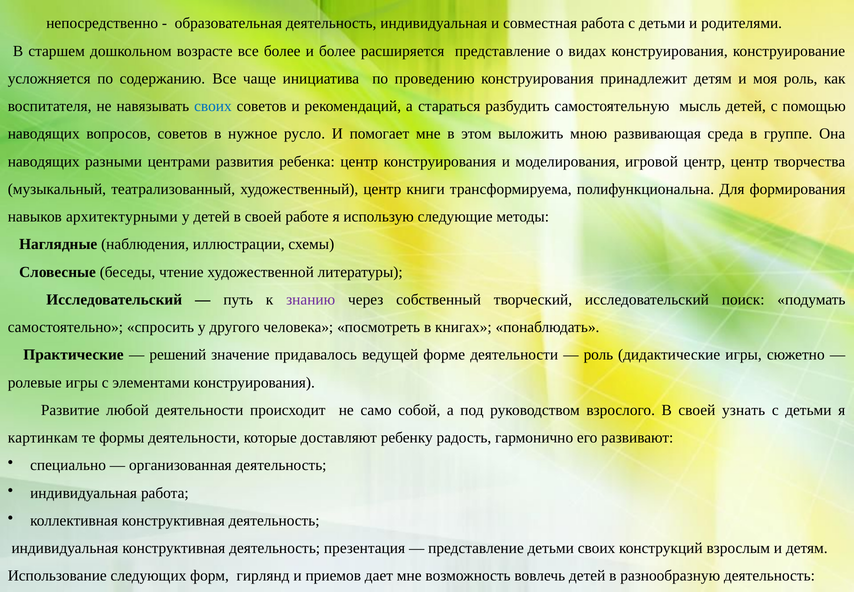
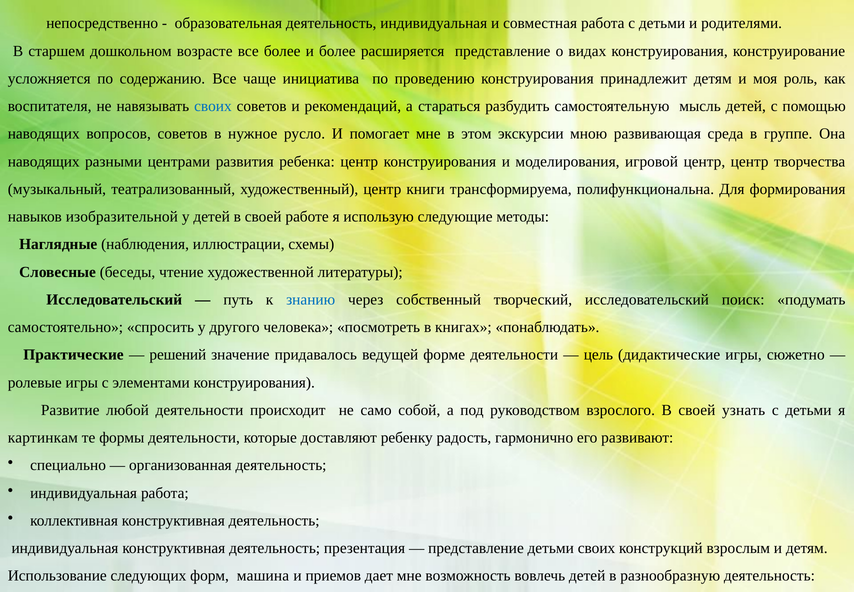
выложить: выложить -> экскурсии (531, 134)
архитектурными: архитектурными -> изобразительной (122, 216)
знанию colour: purple -> blue (311, 299)
роль: роль -> цель (598, 354)
гирлянд: гирлянд -> машина (263, 575)
